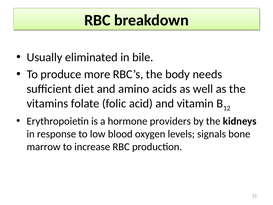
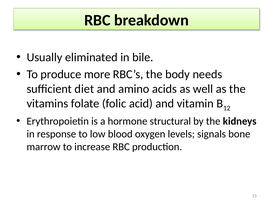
providers: providers -> structural (170, 121)
